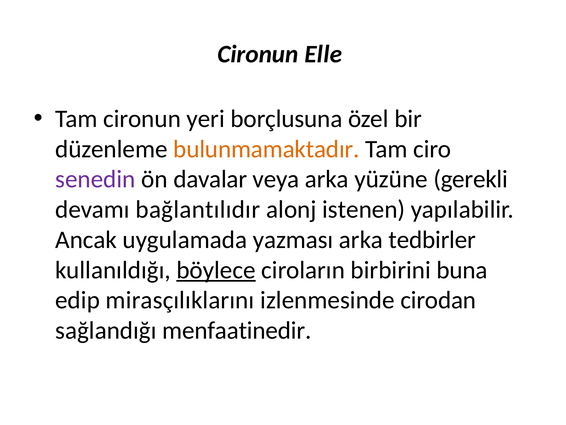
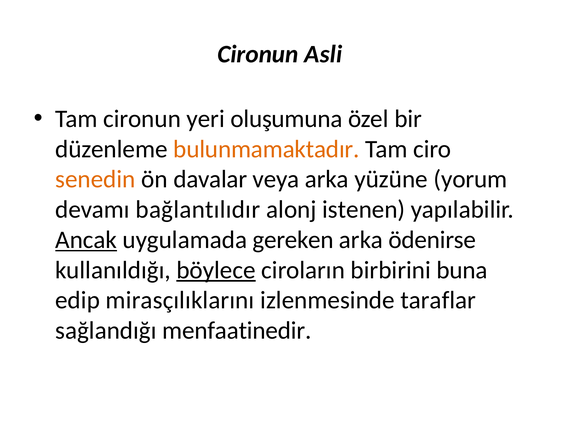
Elle: Elle -> Asli (323, 54)
borçlusuna: borçlusuna -> oluşumuna (287, 119)
senedin colour: purple -> orange (95, 179)
gerekli: gerekli -> yorum (471, 179)
Ancak underline: none -> present (86, 240)
yazması: yazması -> gereken (293, 240)
tedbirler: tedbirler -> ödenirse (432, 240)
cirodan: cirodan -> taraflar (438, 300)
